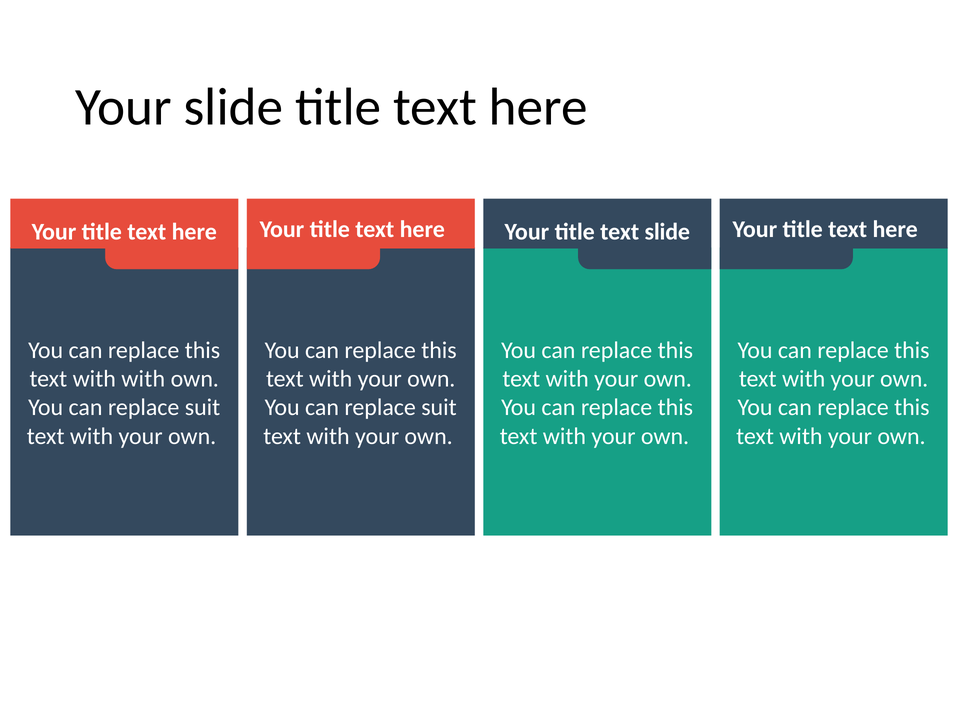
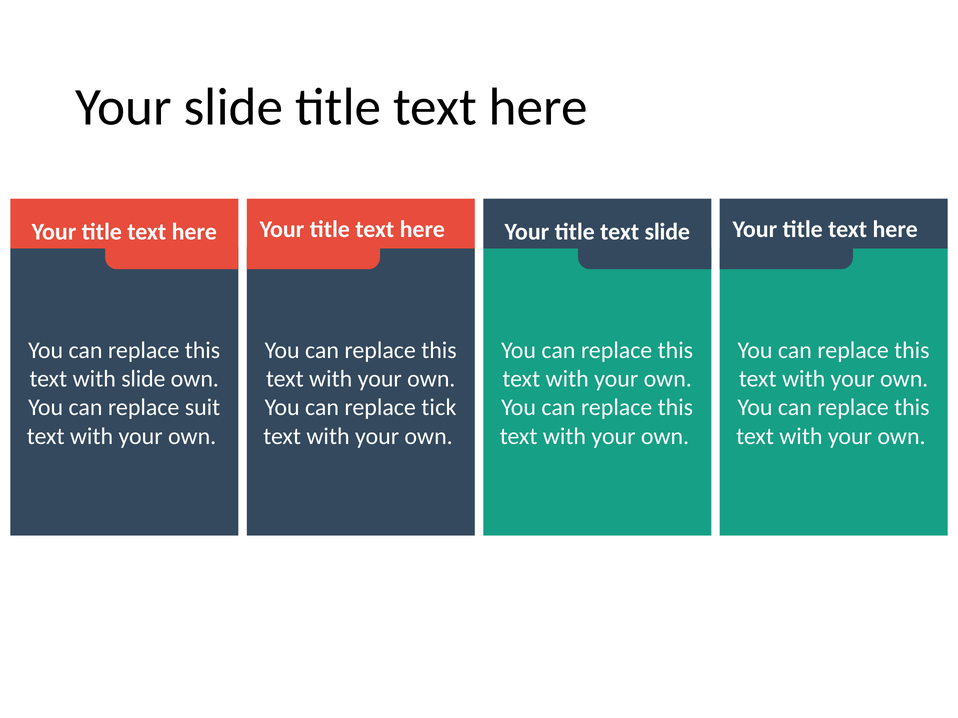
with with: with -> slide (143, 379)
suit: suit -> tick (439, 408)
